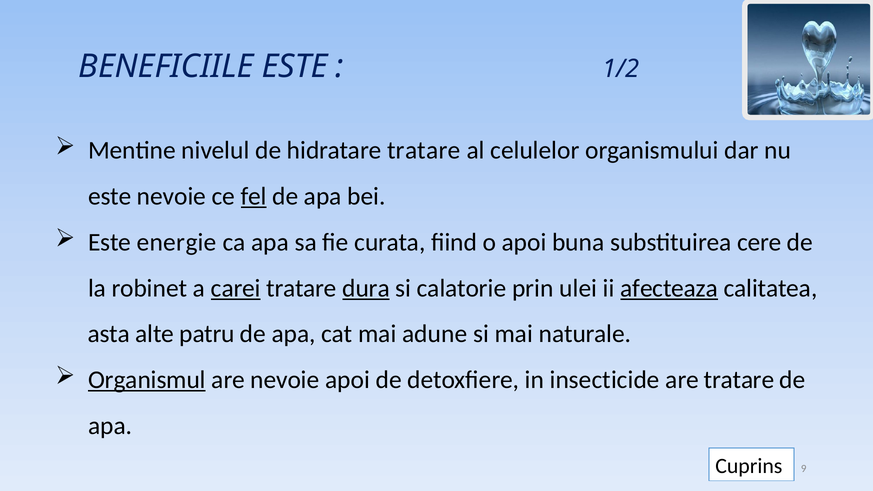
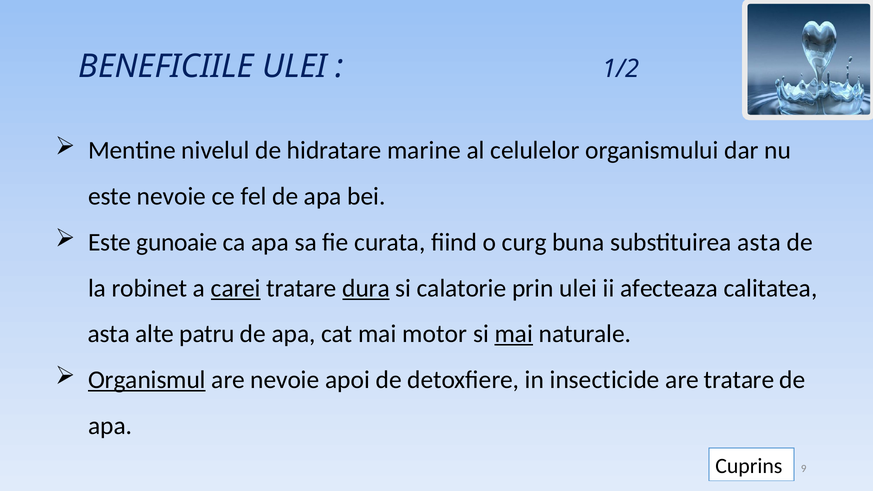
BENEFICIILE ESTE: ESTE -> ULEI (295, 66)
hidratare tratare: tratare -> marine (424, 151)
fel underline: present -> none (254, 196)
energie: energie -> gunoaie (177, 242)
o apoi: apoi -> curg (524, 242)
substituirea cere: cere -> asta (759, 242)
afecteaza underline: present -> none (669, 288)
adune: adune -> motor (435, 334)
mai underline: none -> present (514, 334)
